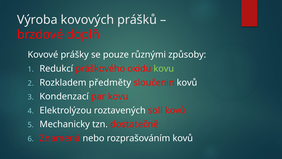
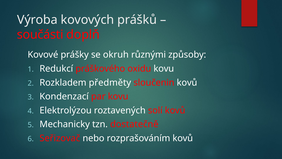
brzdové: brzdové -> součásti (40, 35)
pouze: pouze -> okruh (116, 55)
kovu colour: light green -> white (164, 69)
Znamená: Znamená -> Seřizovač (60, 138)
